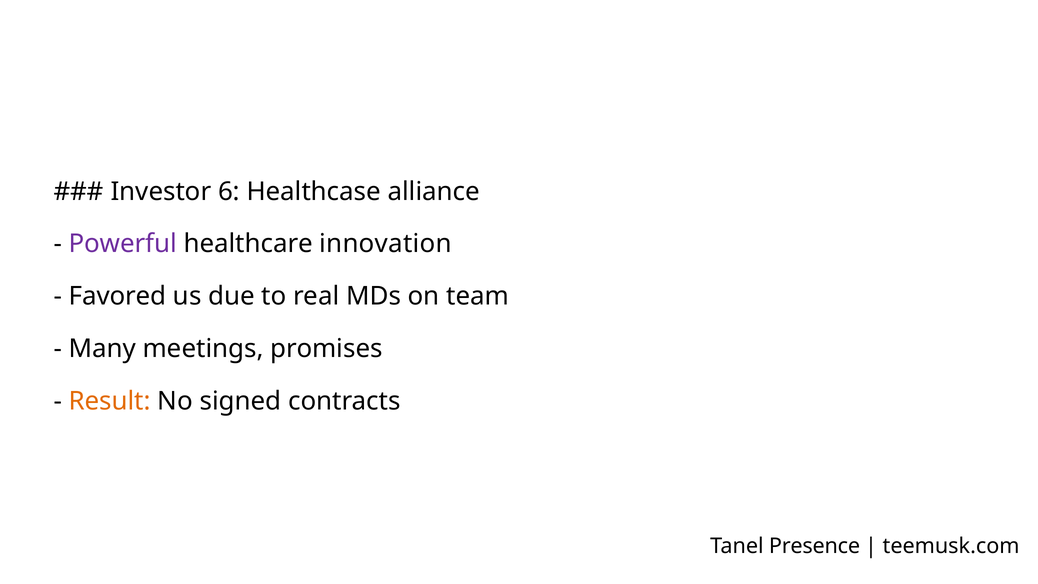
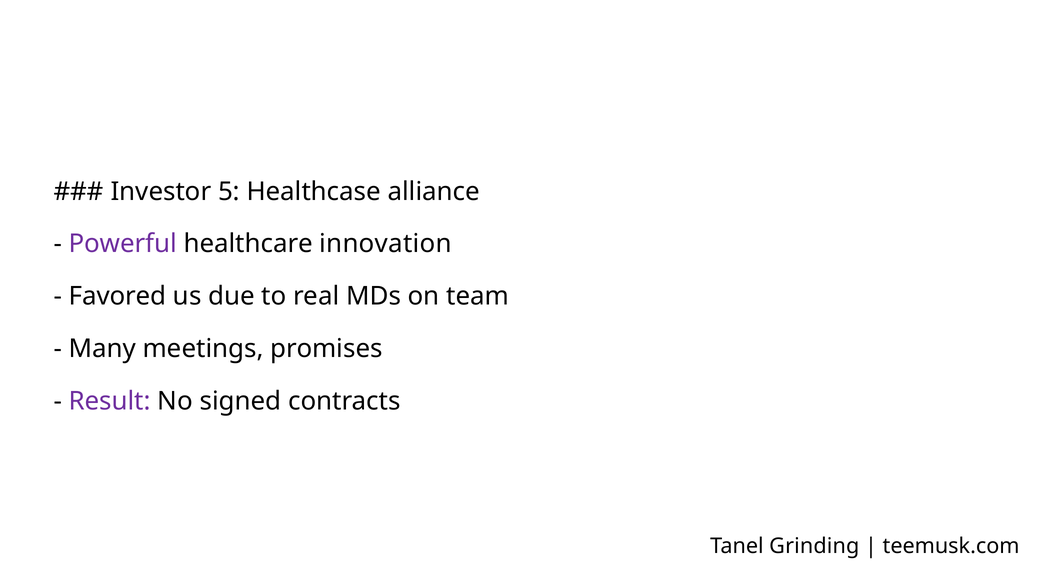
6: 6 -> 5 (229, 192)
Result colour: orange -> purple (110, 401)
Presence: Presence -> Grinding (814, 546)
